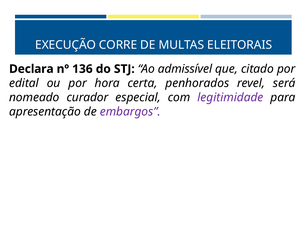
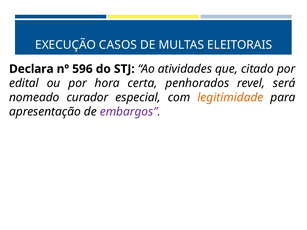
CORRE: CORRE -> CASOS (118, 45)
136: 136 -> 596 (82, 69)
admissível: admissível -> atividades (185, 69)
legitimidade colour: purple -> orange (230, 98)
